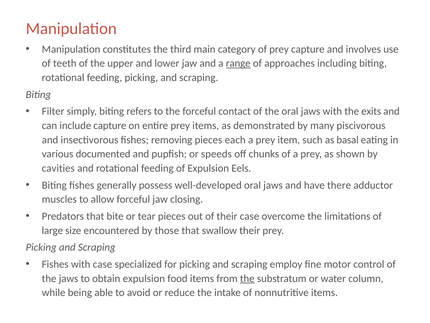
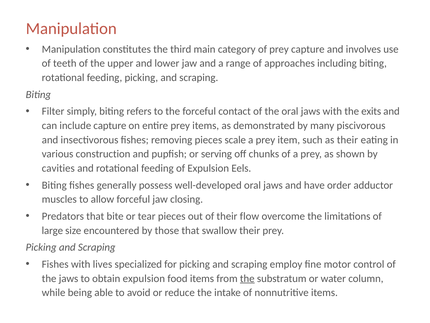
range underline: present -> none (238, 63)
each: each -> scale (235, 140)
as basal: basal -> their (347, 140)
documented: documented -> construction (103, 154)
speeds: speeds -> serving (216, 154)
there: there -> order (339, 185)
their case: case -> flow (249, 216)
with case: case -> lives (103, 264)
